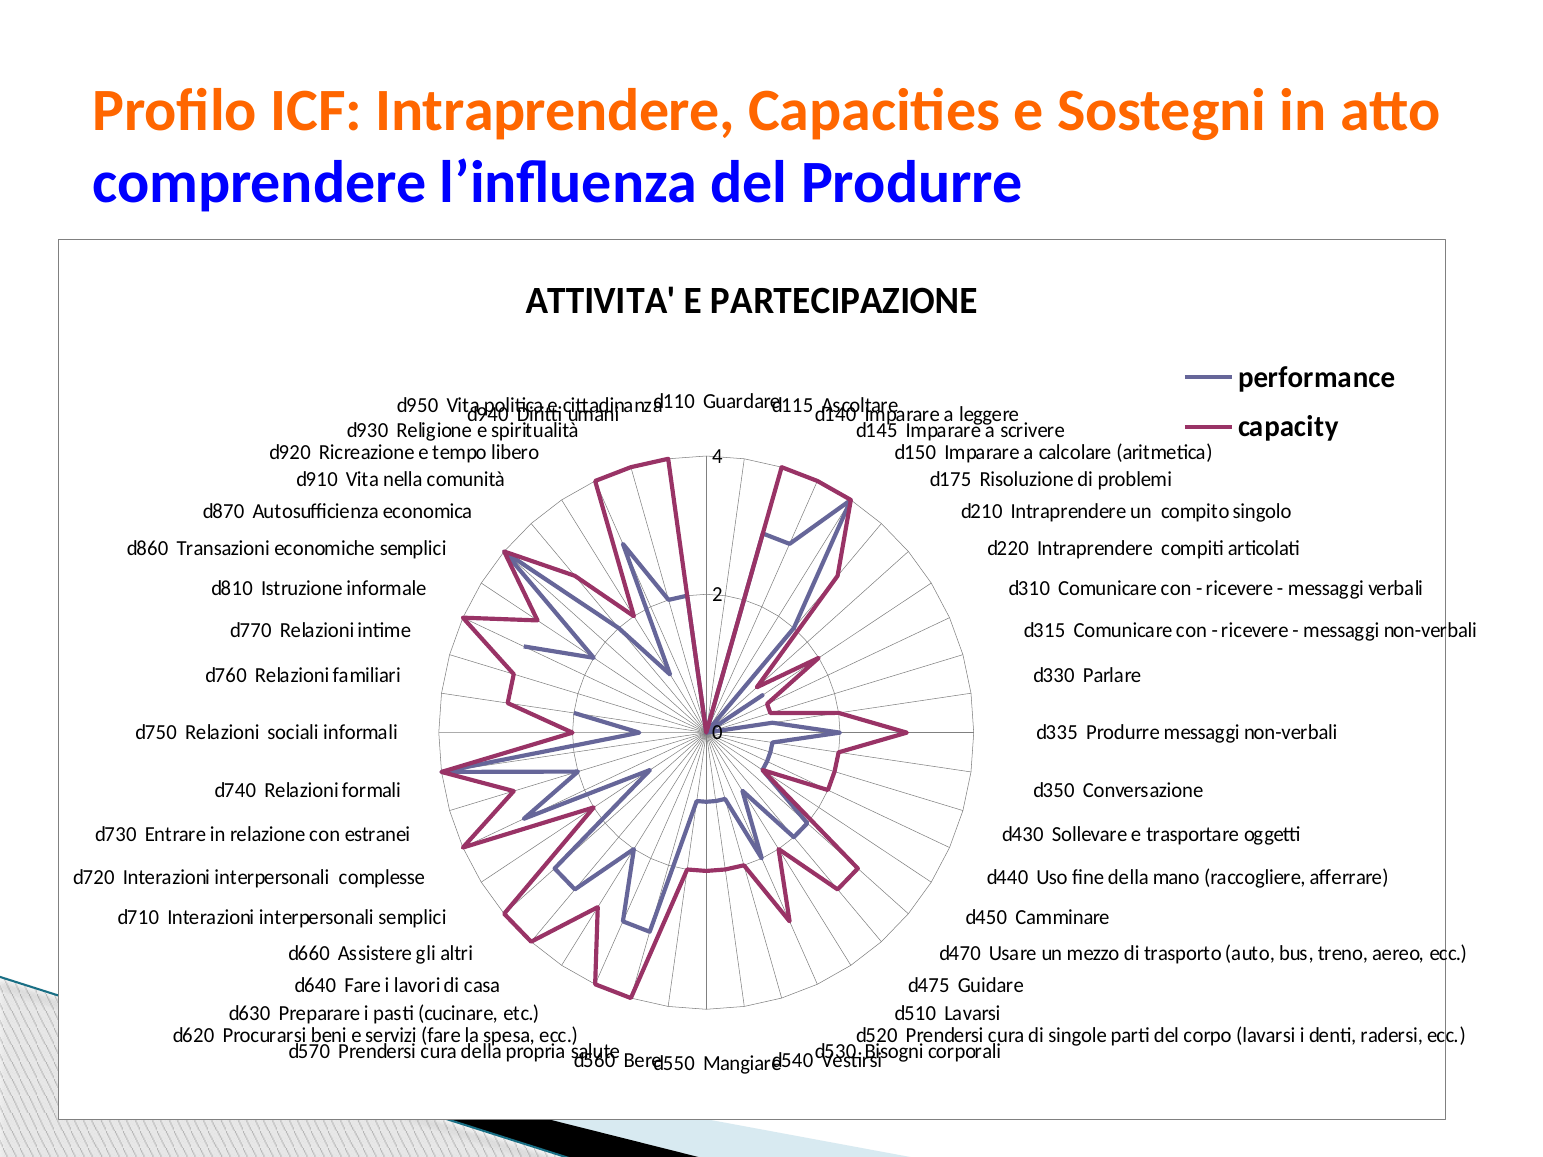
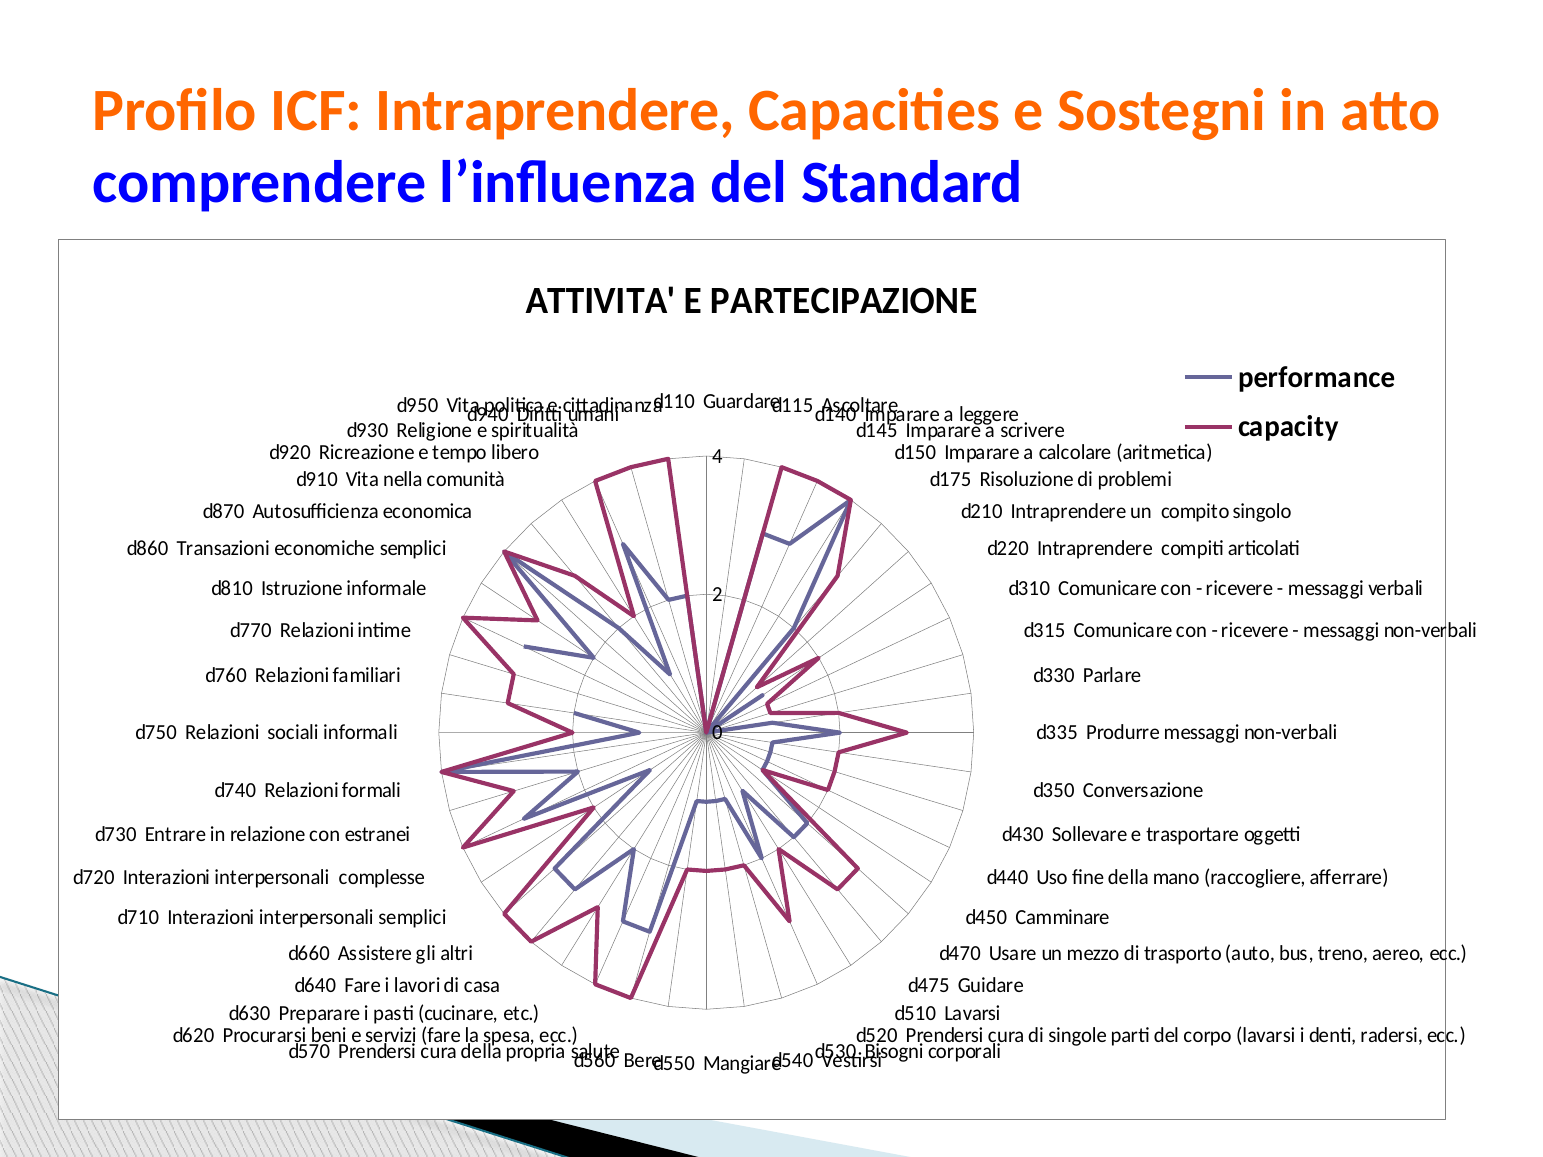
del Produrre: Produrre -> Standard (912, 183)
